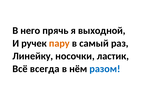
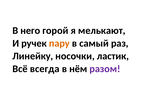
прячь: прячь -> горой (55, 30)
выходной: выходной -> мелькают (102, 30)
разом colour: blue -> purple (105, 69)
